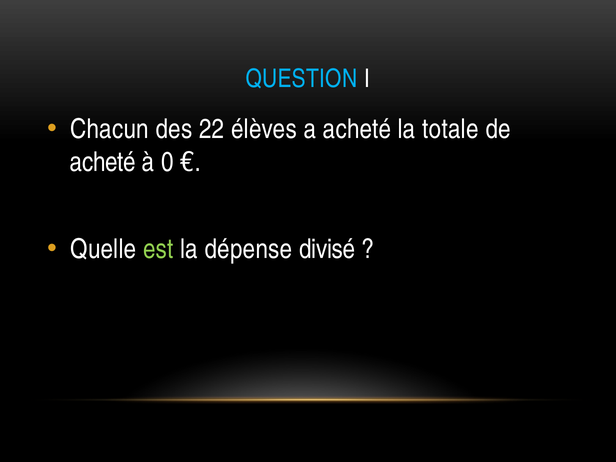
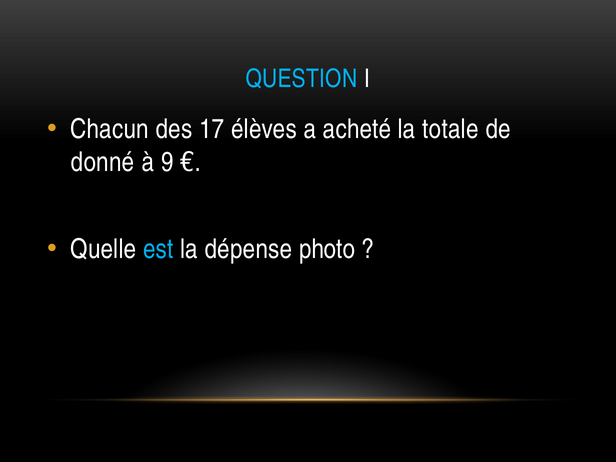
22: 22 -> 17 (212, 129)
acheté: acheté -> donné (103, 162)
0: 0 -> 9 (167, 162)
est colour: light green -> light blue (158, 249)
divisé: divisé -> photo (327, 249)
